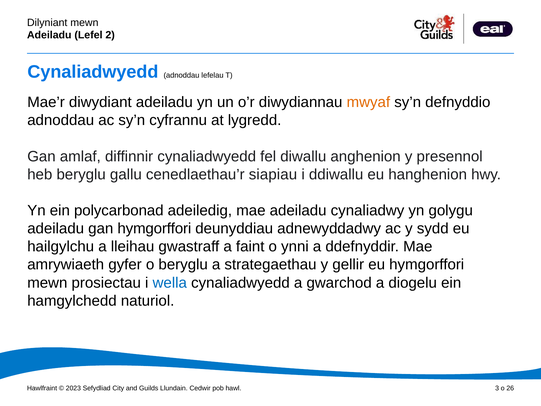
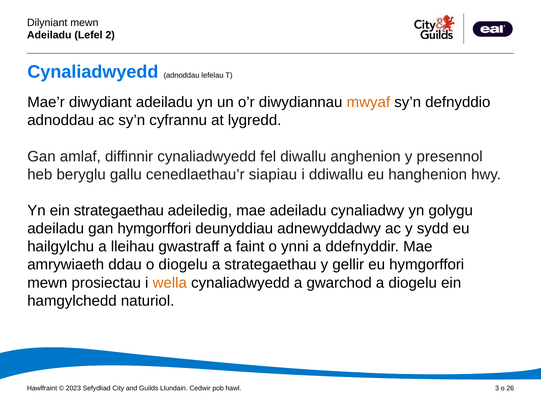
ein polycarbonad: polycarbonad -> strategaethau (119, 210)
gyfer: gyfer -> ddau (125, 265)
o beryglu: beryglu -> diogelu (183, 265)
wella colour: blue -> orange (170, 283)
